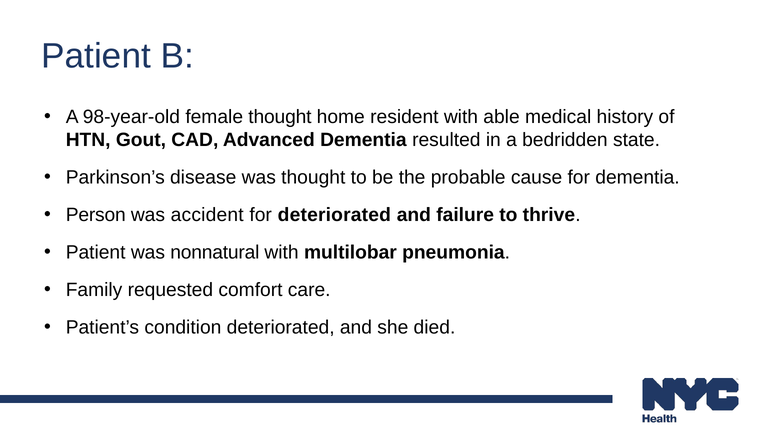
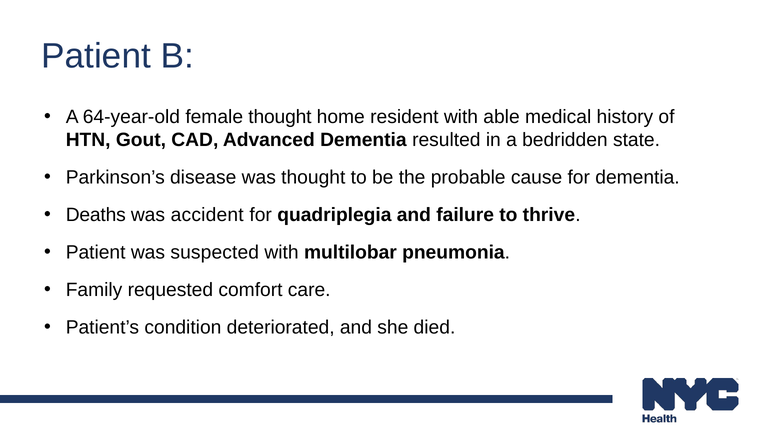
98-year-old: 98-year-old -> 64-year-old (131, 117)
Person: Person -> Deaths (96, 215)
for deteriorated: deteriorated -> quadriplegia (334, 215)
nonnatural: nonnatural -> suspected (215, 252)
